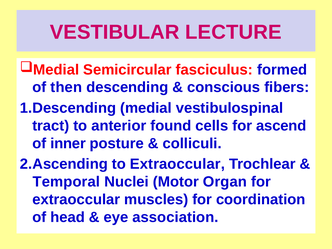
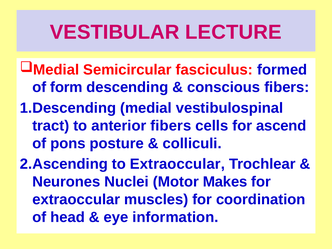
then: then -> form (66, 87)
anterior found: found -> fibers (171, 126)
inner: inner -> pons (68, 143)
Temporal: Temporal -> Neurones (66, 182)
Organ: Organ -> Makes (225, 182)
association: association -> information (175, 217)
